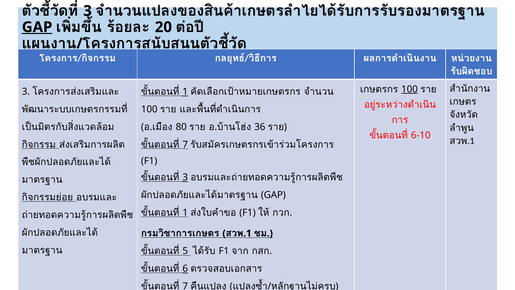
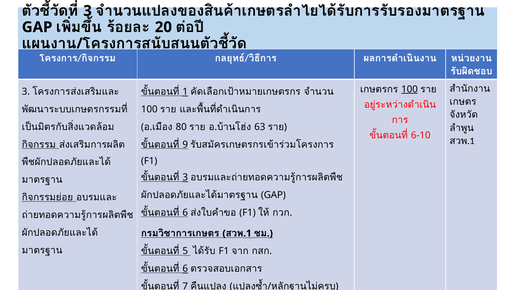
GAP underline: present -> none (37, 27)
36: 36 -> 63 (260, 127)
7: 7 -> 9 (185, 144)
1: 1 -> 6 (185, 212)
